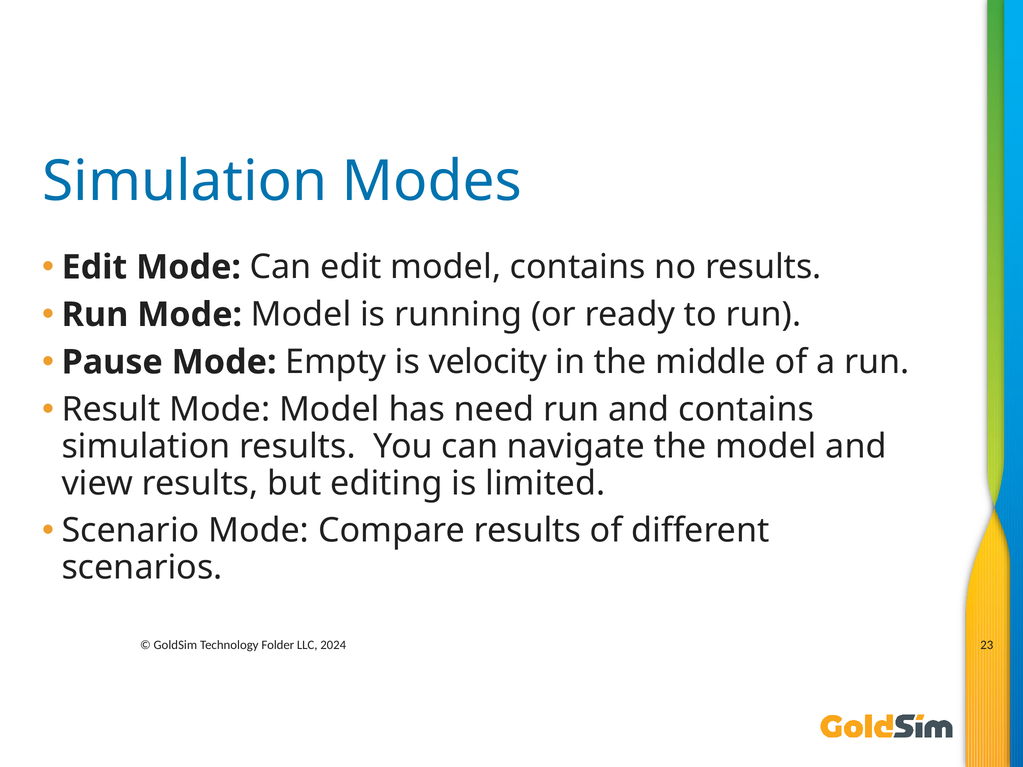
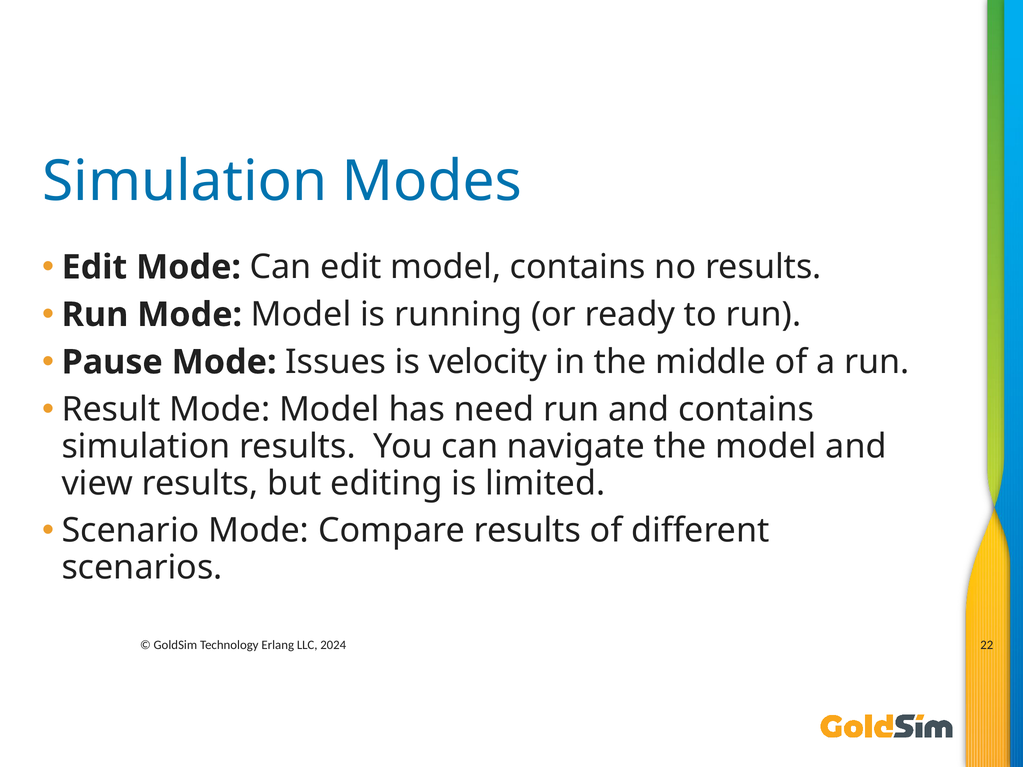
Empty: Empty -> Issues (336, 362)
Folder: Folder -> Erlang (278, 645)
23: 23 -> 22 (987, 645)
